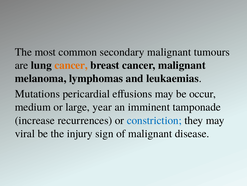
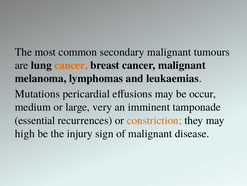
year: year -> very (102, 107)
increase: increase -> essential (35, 120)
constriction colour: blue -> orange (154, 120)
viral: viral -> high (25, 133)
